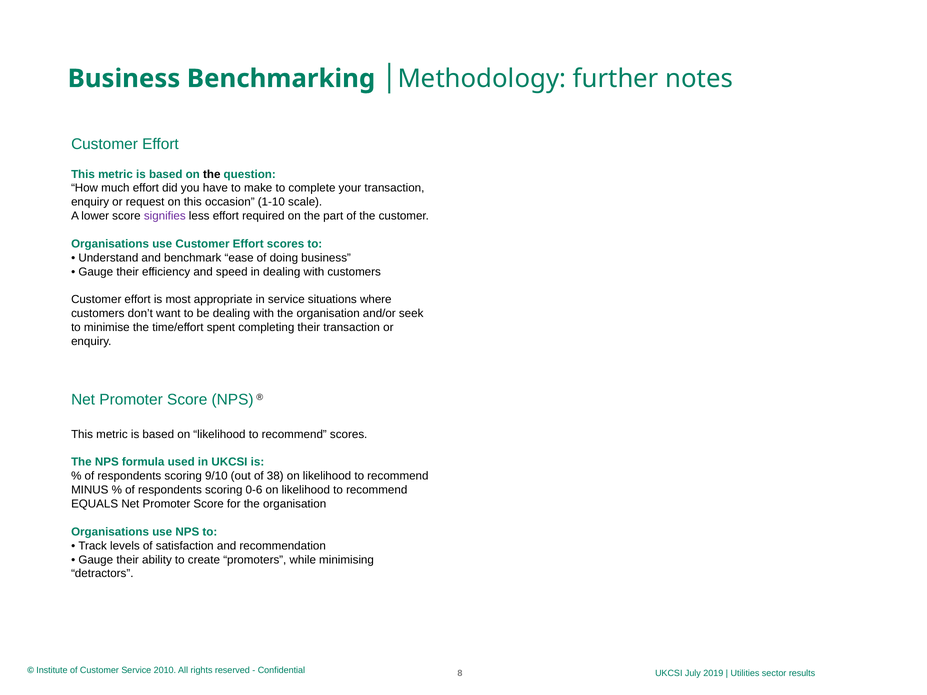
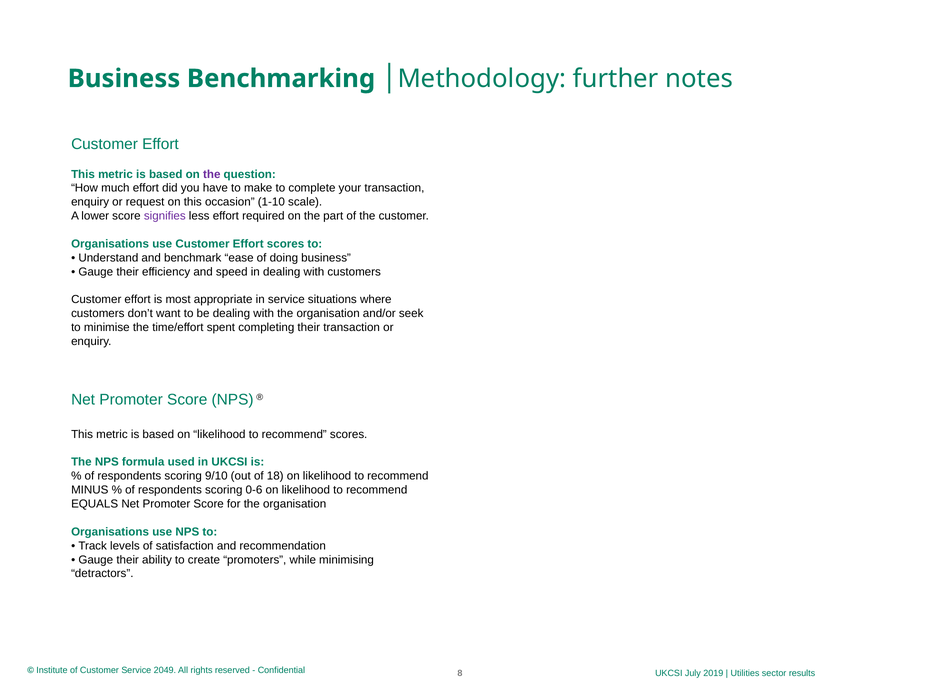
the colour: black -> purple (212, 174)
38: 38 -> 18 (275, 476)
2010: 2010 -> 2049 (165, 671)
